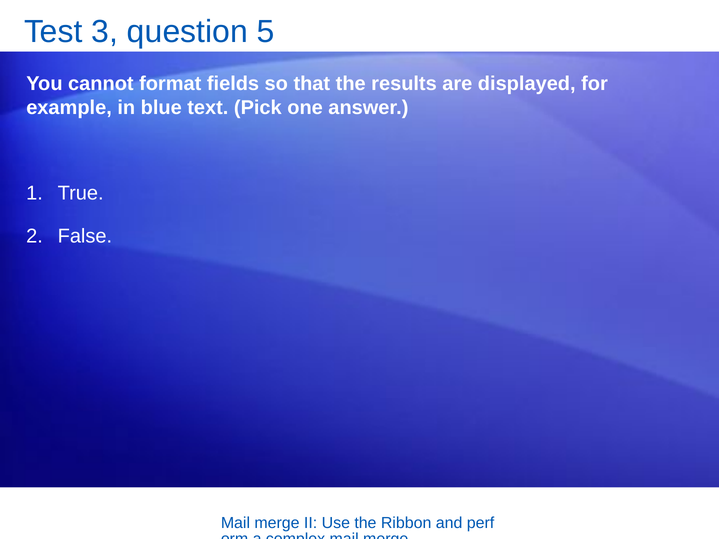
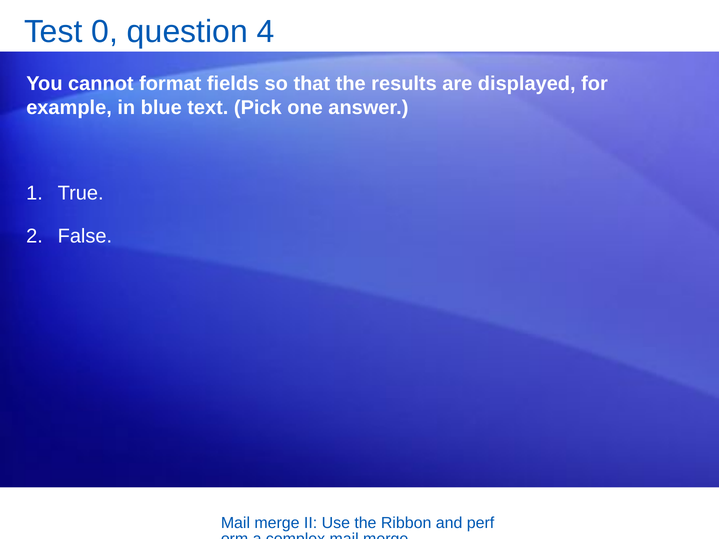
3: 3 -> 0 (105, 32)
5: 5 -> 4 (266, 32)
